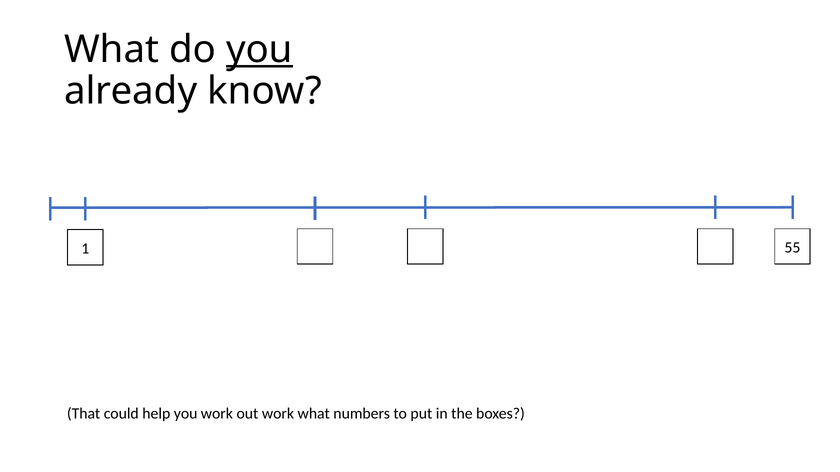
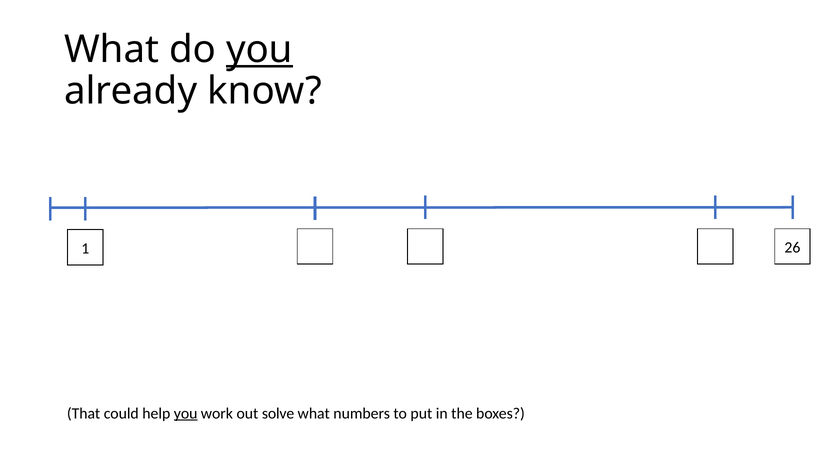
55: 55 -> 26 (792, 248)
you underline: none -> present (186, 414)
out work: work -> solve (278, 414)
